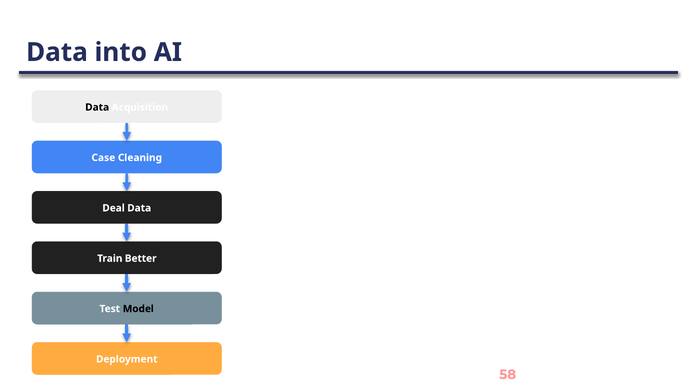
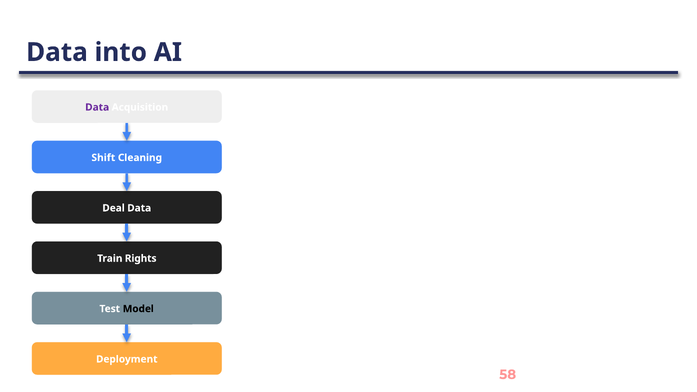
Data colour: black -> purple (97, 107)
Case: Case -> Shift (103, 158)
Better: Better -> Rights (141, 258)
